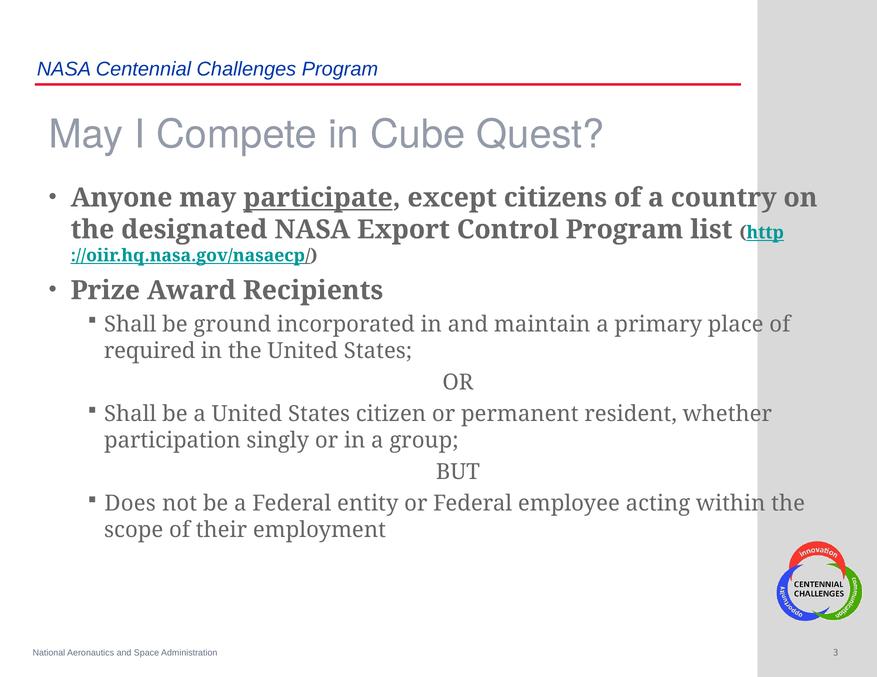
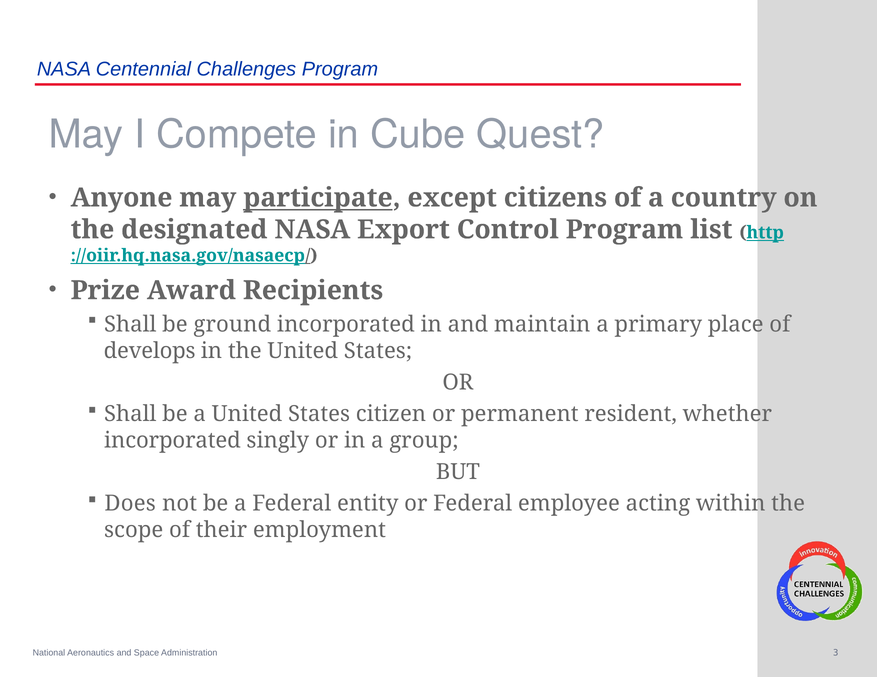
required: required -> develops (150, 351)
participation: participation -> incorporated (172, 441)
